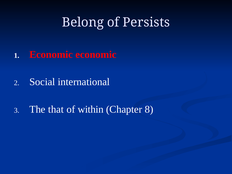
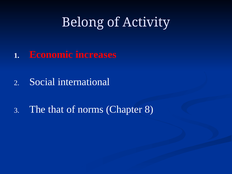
Persists: Persists -> Activity (146, 22)
Economic economic: economic -> increases (96, 54)
within: within -> norms (91, 109)
